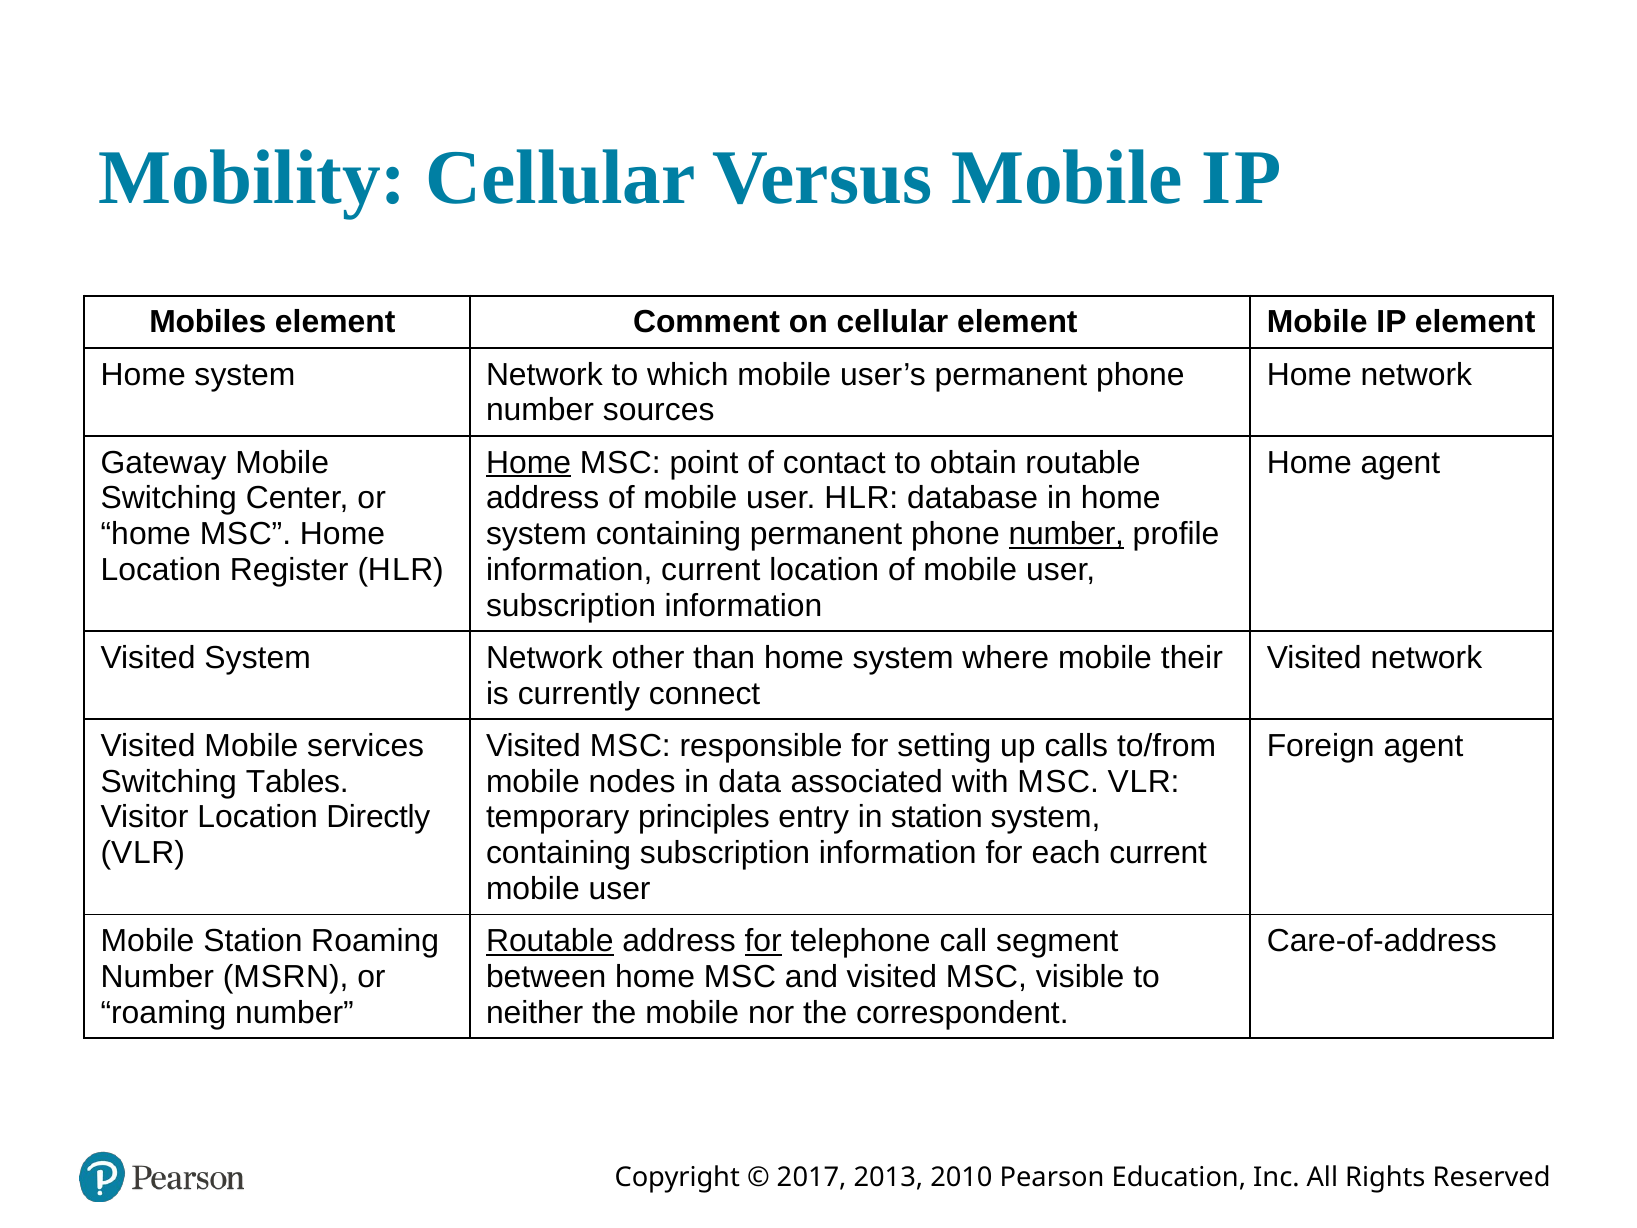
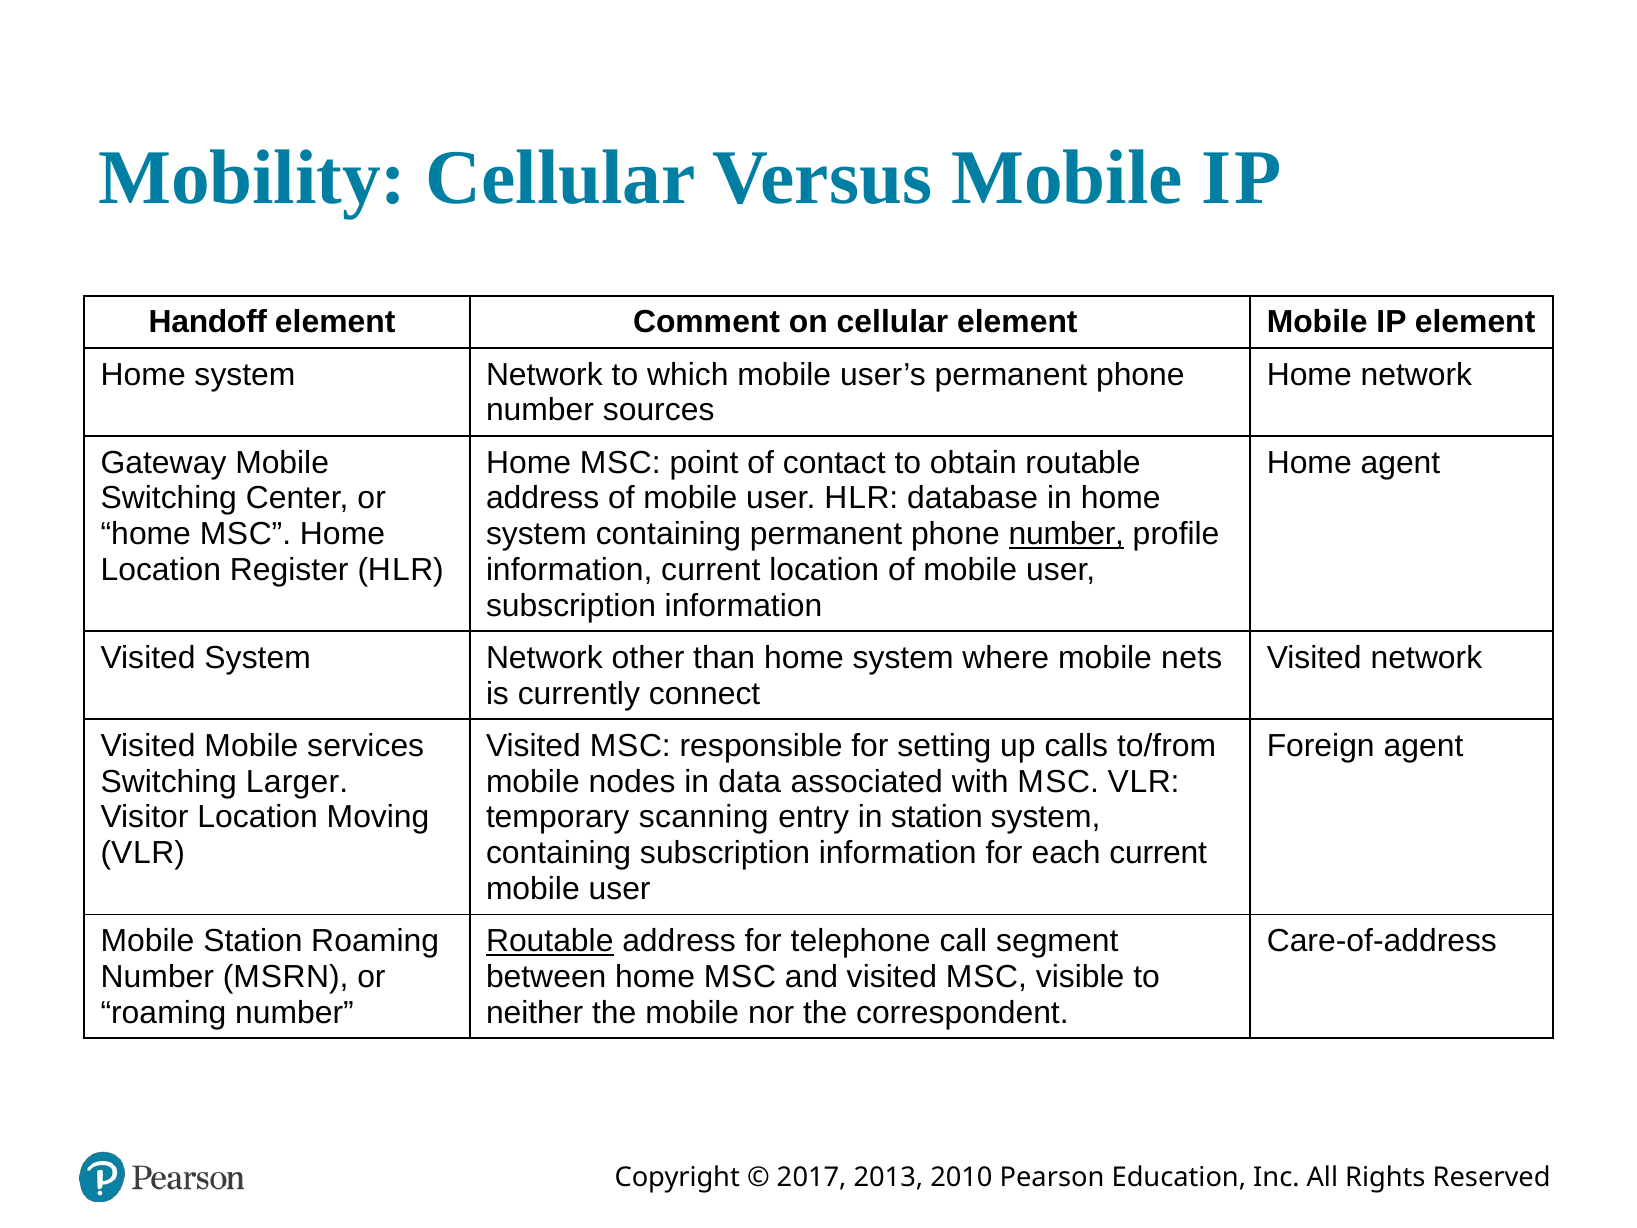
Mobiles: Mobiles -> Handoff (208, 322)
Home underline: present -> none (529, 462)
their: their -> nets (1192, 658)
Tables: Tables -> Larger (297, 781)
Directly: Directly -> Moving (378, 817)
principles: principles -> scanning (704, 817)
for underline: present -> none (763, 941)
